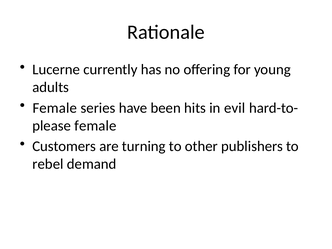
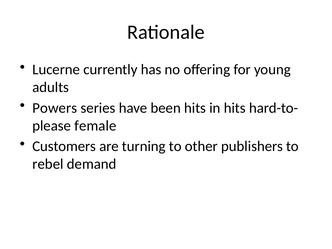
Female: Female -> Powers (55, 108)
in evil: evil -> hits (235, 108)
